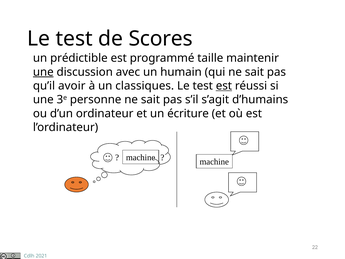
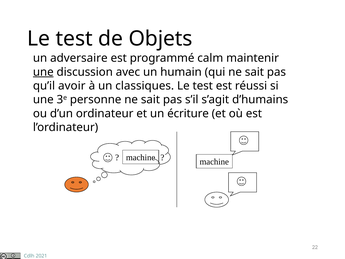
Scores: Scores -> Objets (161, 39)
prédictible: prédictible -> adversaire (79, 58)
taille: taille -> calm (210, 58)
est underline: present -> none (224, 86)
